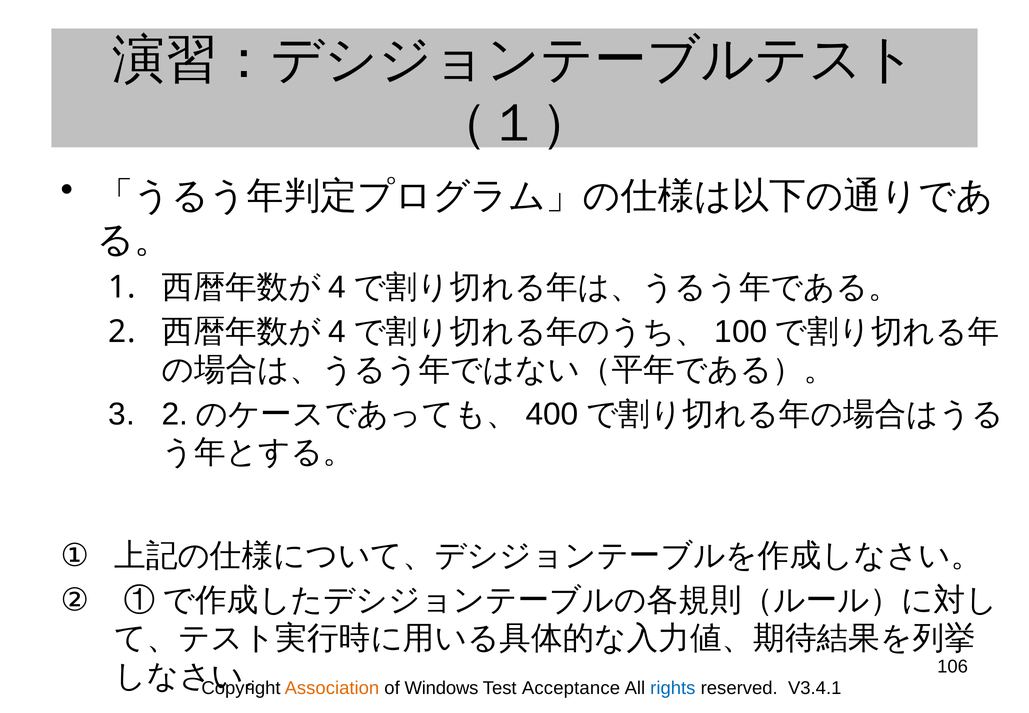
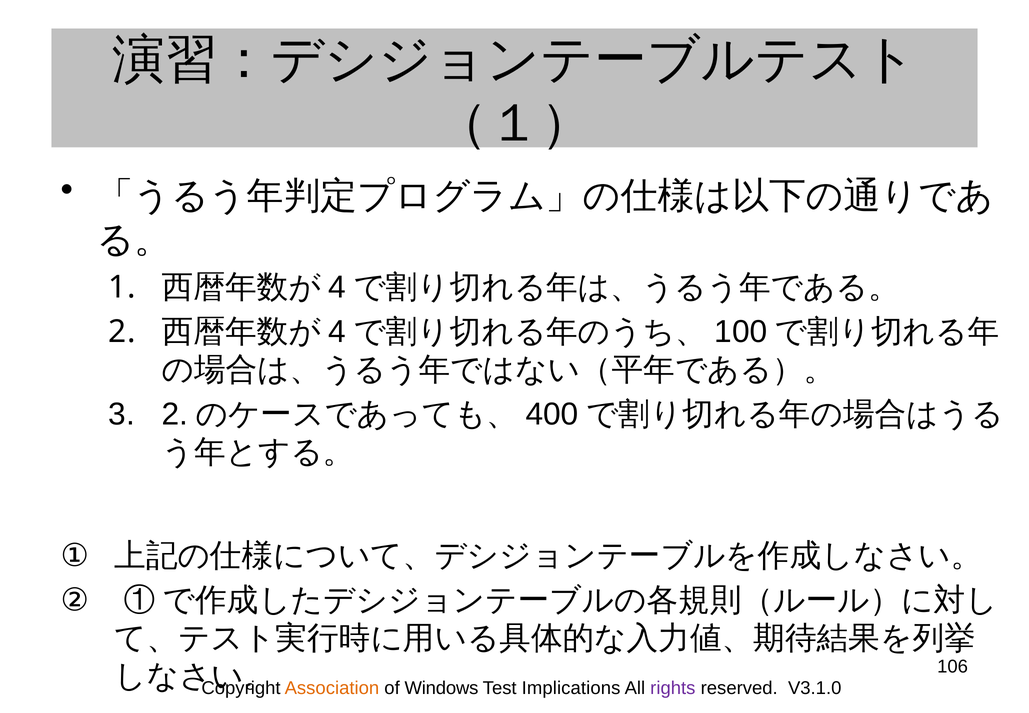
Acceptance: Acceptance -> Implications (571, 687)
rights colour: blue -> purple (673, 687)
V3.4.1: V3.4.1 -> V3.1.0 (815, 687)
